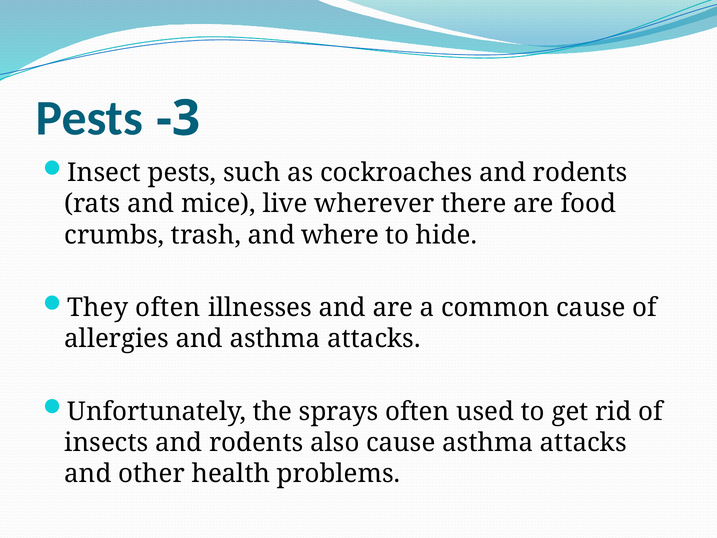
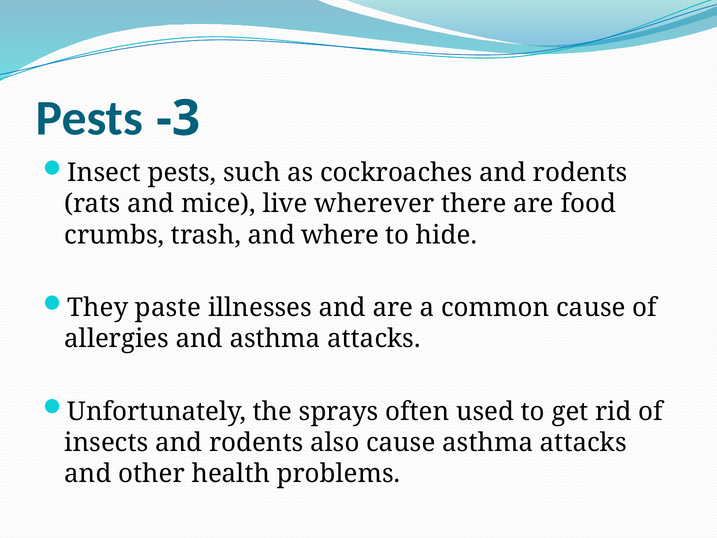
They often: often -> paste (168, 308)
